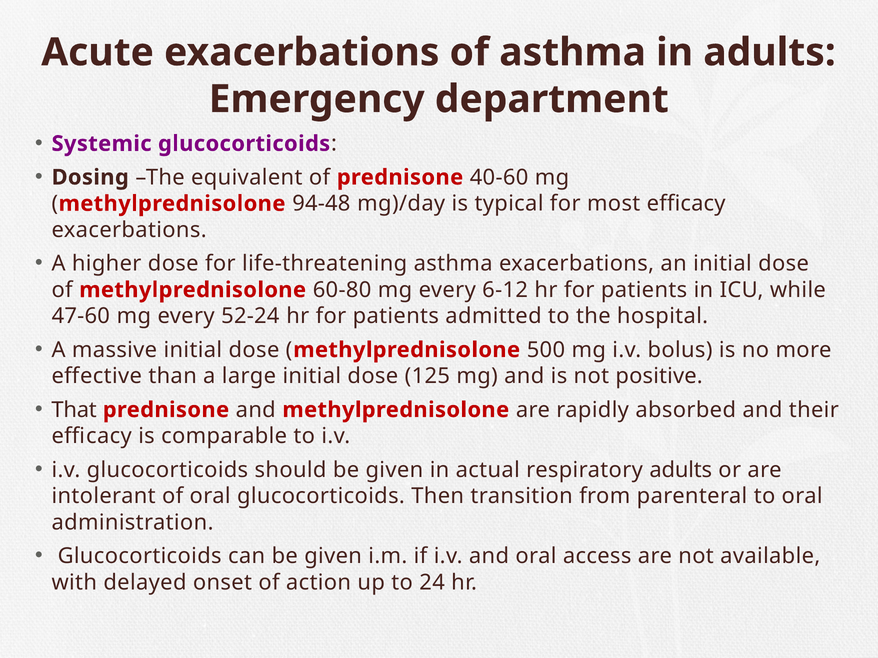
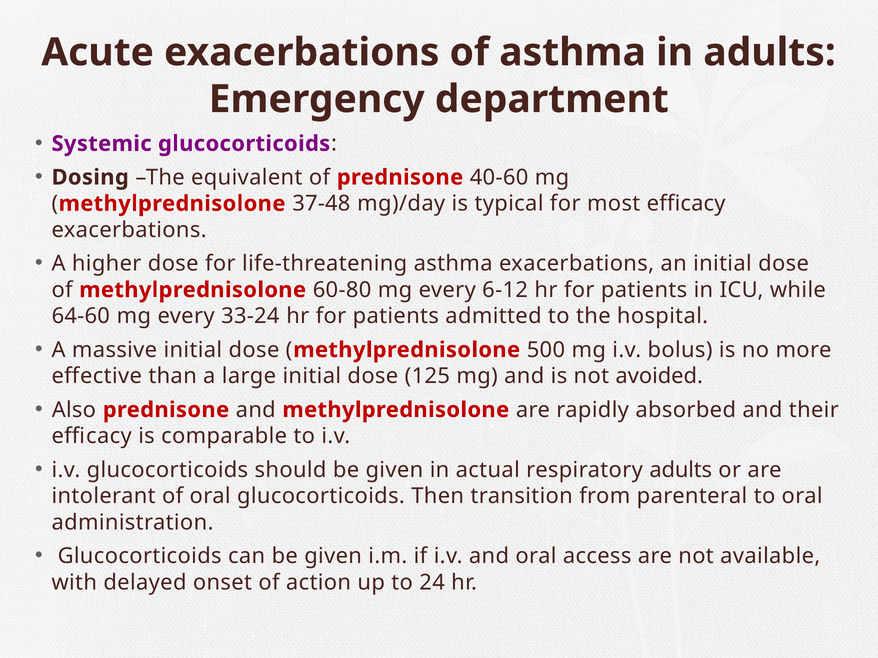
94-48: 94-48 -> 37-48 (321, 204)
47-60: 47-60 -> 64-60 (81, 316)
52-24: 52-24 -> 33-24 (250, 316)
positive: positive -> avoided (659, 376)
That: That -> Also (74, 410)
